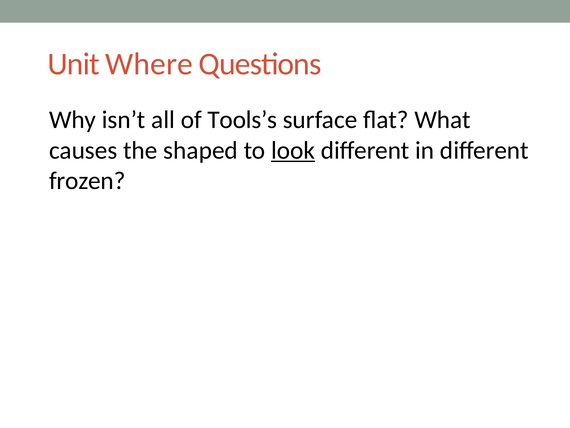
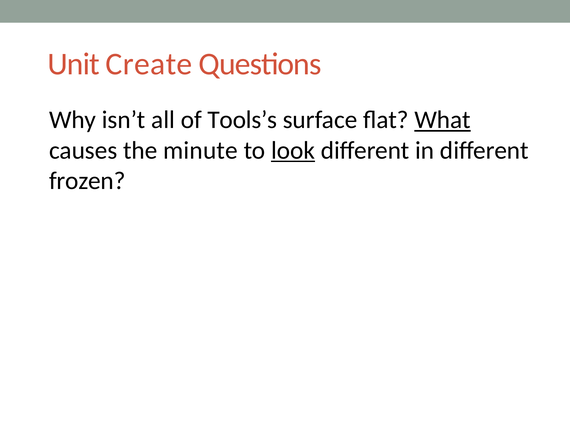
Where: Where -> Create (149, 64)
What underline: none -> present (443, 120)
shaped: shaped -> minute (201, 150)
